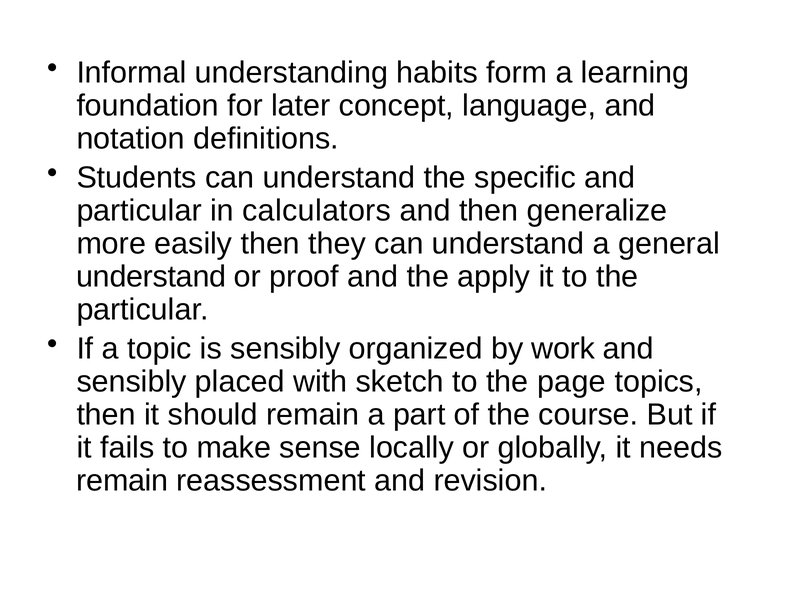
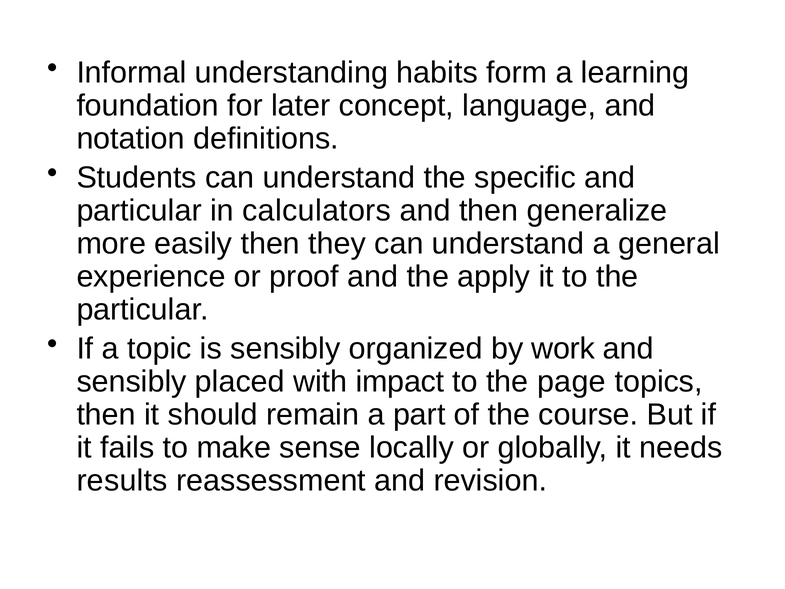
understand: understand -> experience (151, 277)
sketch: sketch -> impact (400, 382)
remain: remain -> results (122, 481)
